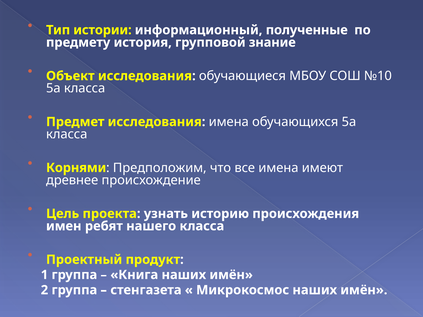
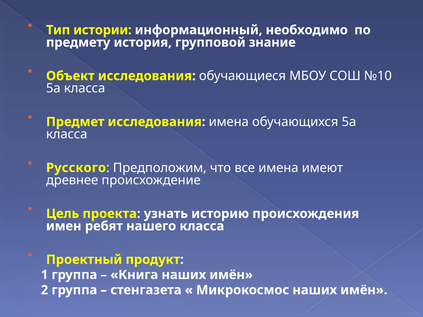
полученные: полученные -> необходимо (307, 30)
Корнями: Корнями -> Русского (76, 168)
